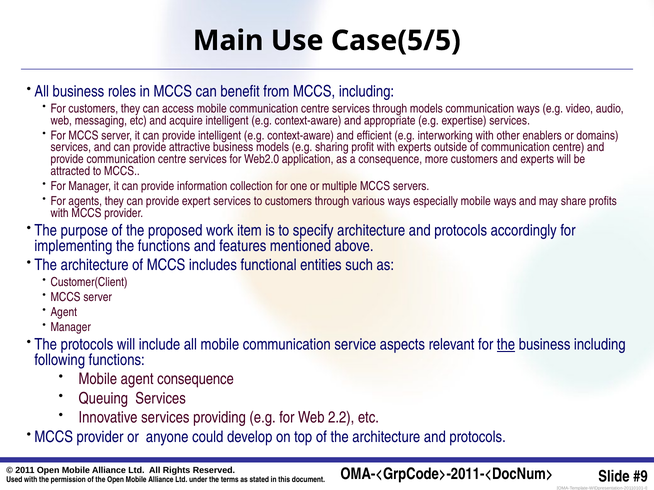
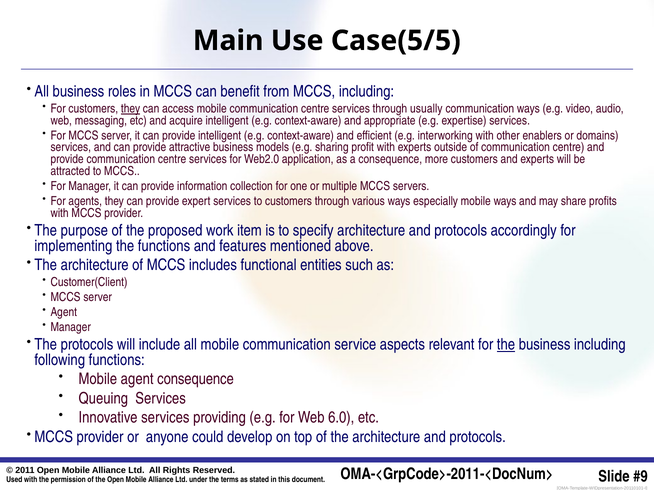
they underline: none -> present (131, 109)
through models: models -> usually (426, 109)
2.2: 2.2 -> 6.0 (341, 418)
